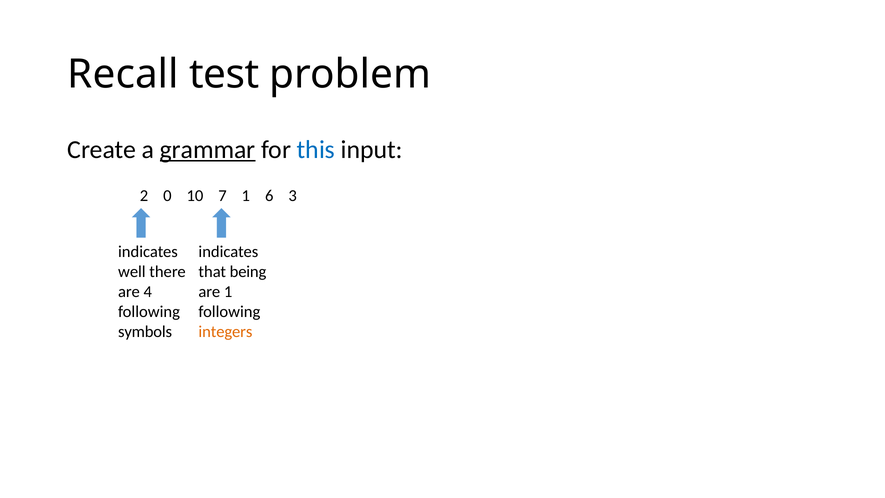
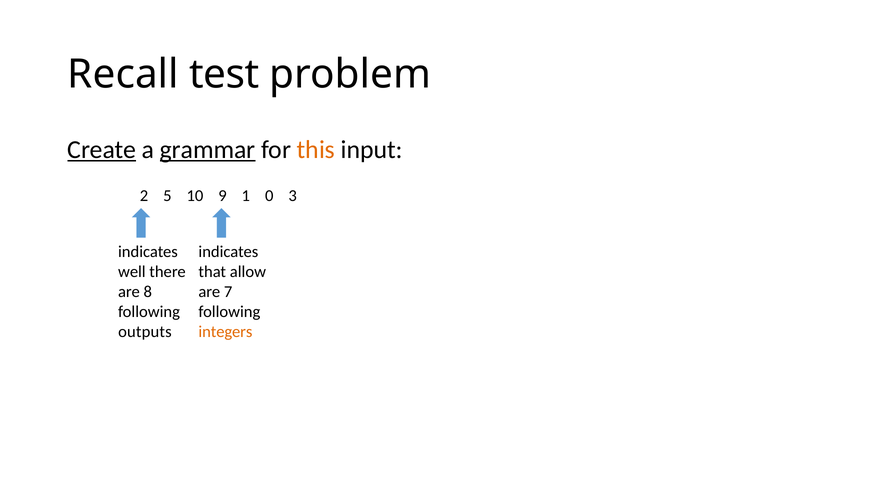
Create underline: none -> present (102, 150)
this colour: blue -> orange (316, 150)
0: 0 -> 5 (167, 196)
7: 7 -> 9 (223, 196)
6: 6 -> 0 (269, 196)
being: being -> allow (248, 272)
4: 4 -> 8 (148, 292)
are 1: 1 -> 7 (228, 292)
symbols: symbols -> outputs (145, 332)
